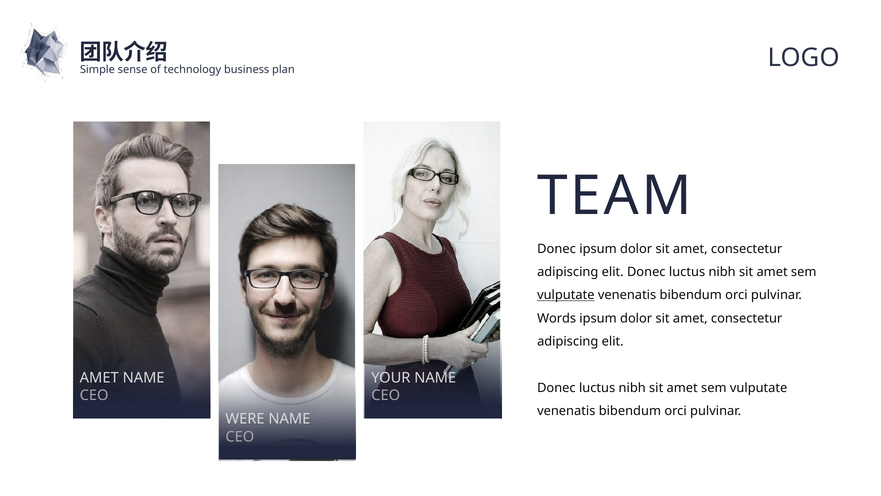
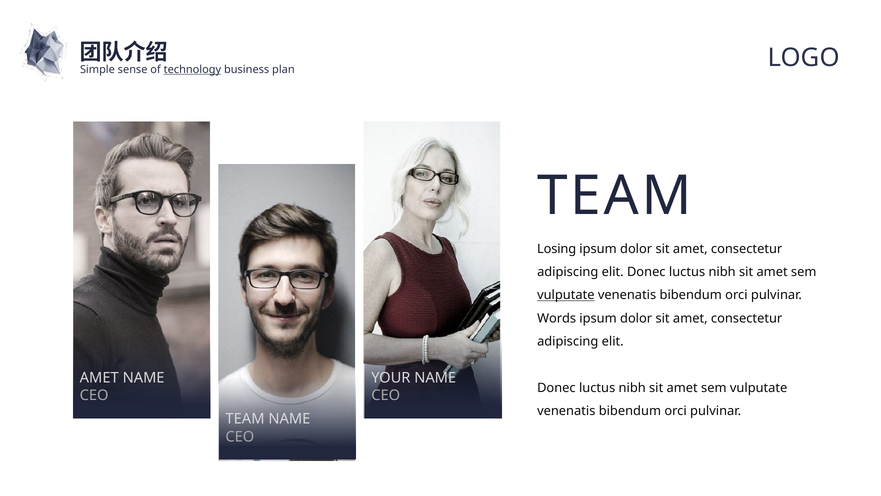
technology underline: none -> present (192, 69)
Donec: Donec -> Losing (557, 249)
WERE: WERE -> TEAM (245, 419)
